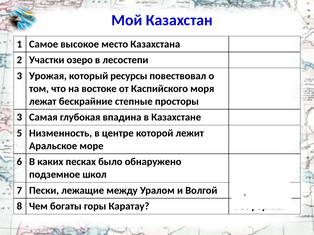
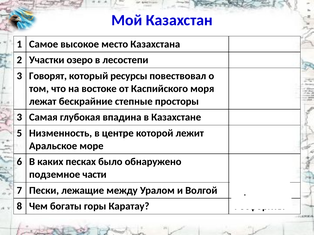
Урожая: Урожая -> Говорят (48, 76)
школ: школ -> части (94, 175)
